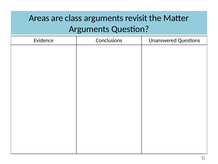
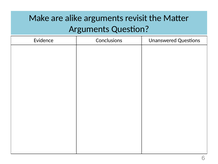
Areas: Areas -> Make (39, 18)
class: class -> alike (73, 18)
